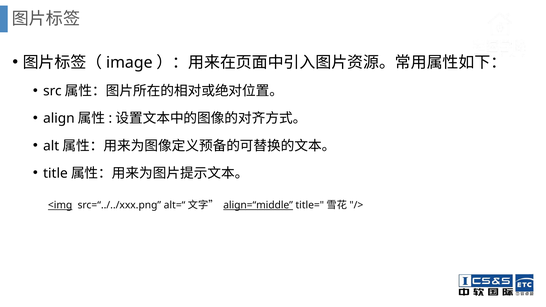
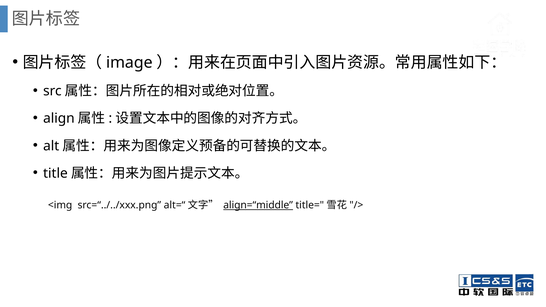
<img underline: present -> none (60, 205)
